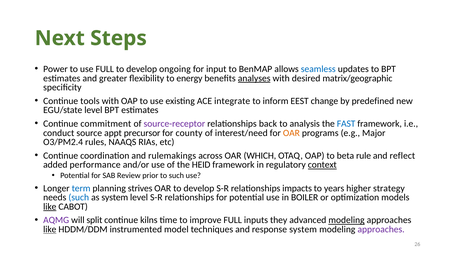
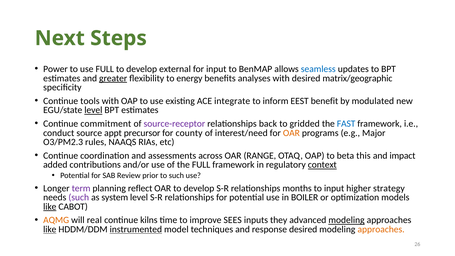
ongoing: ongoing -> external (175, 69)
greater underline: none -> present (113, 78)
analyses underline: present -> none (254, 78)
change: change -> benefit (324, 101)
predefined: predefined -> modulated (373, 101)
level underline: none -> present (93, 110)
analysis: analysis -> gridded (305, 124)
O3/PM2.4: O3/PM2.4 -> O3/PM2.3 (63, 142)
rulemakings: rulemakings -> assessments (172, 156)
WHICH: WHICH -> RANGE (260, 156)
rule: rule -> this (363, 156)
reflect: reflect -> impact (402, 156)
performance: performance -> contributions (95, 165)
the HEID: HEID -> FULL (201, 165)
term colour: blue -> purple (81, 188)
strives: strives -> reflect (140, 188)
impacts: impacts -> months (297, 188)
to years: years -> input (334, 188)
such colour: blue -> purple (79, 197)
AQMG colour: purple -> orange (56, 220)
split: split -> real (94, 220)
improve FULL: FULL -> SEES (233, 220)
instrumented underline: none -> present (136, 229)
response system: system -> desired (303, 229)
approaches colour: purple -> orange (381, 229)
